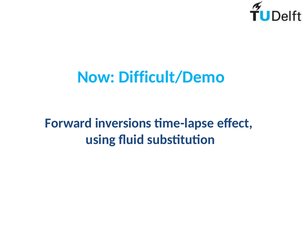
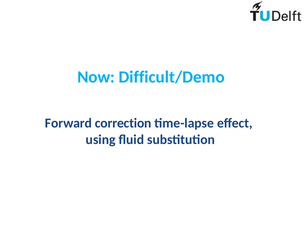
inversions: inversions -> correction (123, 123)
